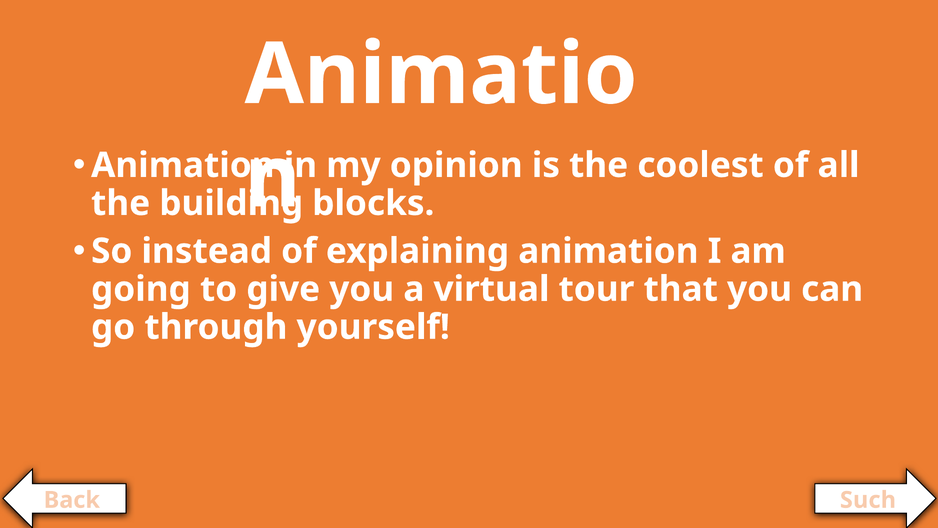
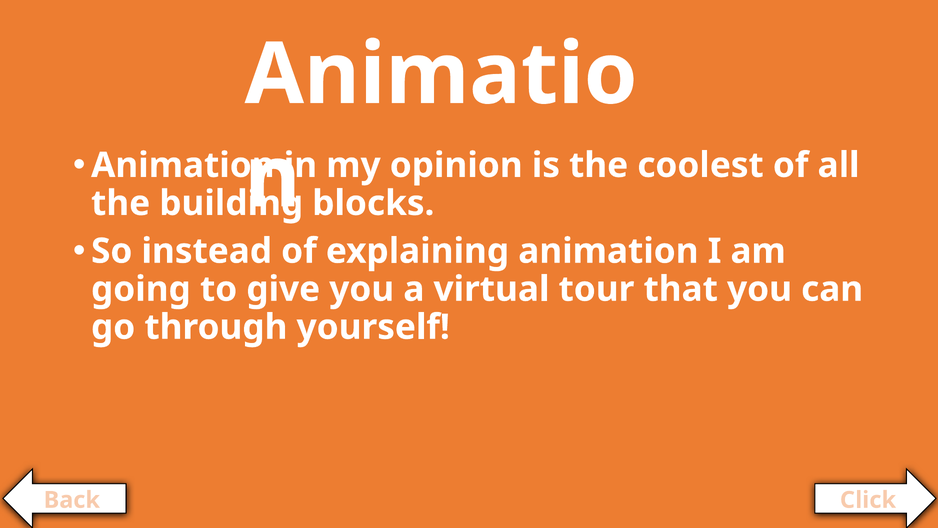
Such: Such -> Click (868, 500)
